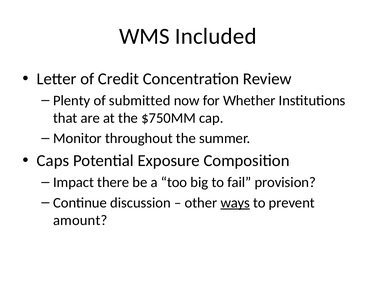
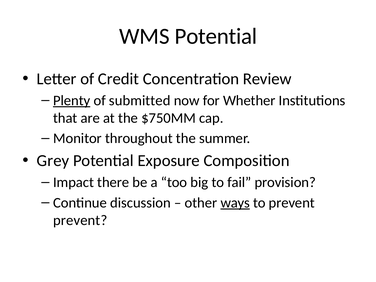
WMS Included: Included -> Potential (216, 36)
Plenty underline: none -> present (72, 100)
Caps: Caps -> Grey (53, 161)
amount: amount -> prevent (80, 220)
